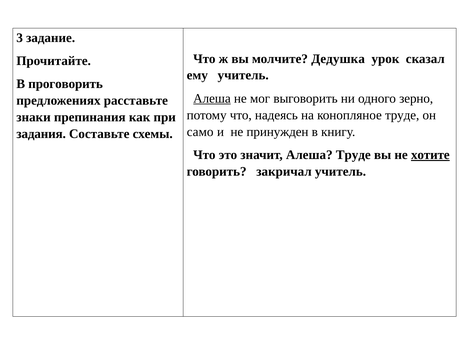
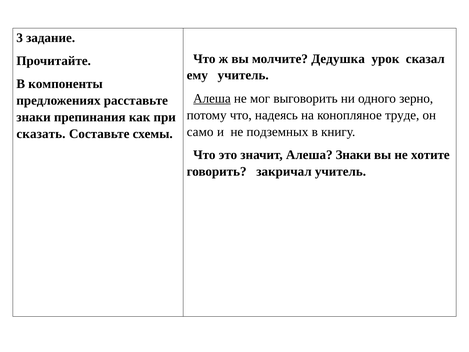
проговорить: проговорить -> компоненты (66, 84)
принужден: принужден -> подземных (277, 132)
задания: задания -> сказать (41, 134)
Алеша Труде: Труде -> Знаки (353, 155)
хотите underline: present -> none (430, 155)
